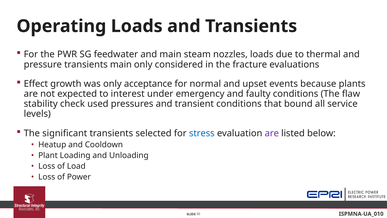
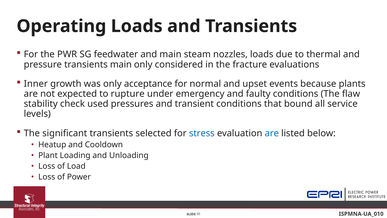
Effect: Effect -> Inner (36, 84)
interest: interest -> rupture (128, 94)
are colour: purple -> blue (272, 133)
